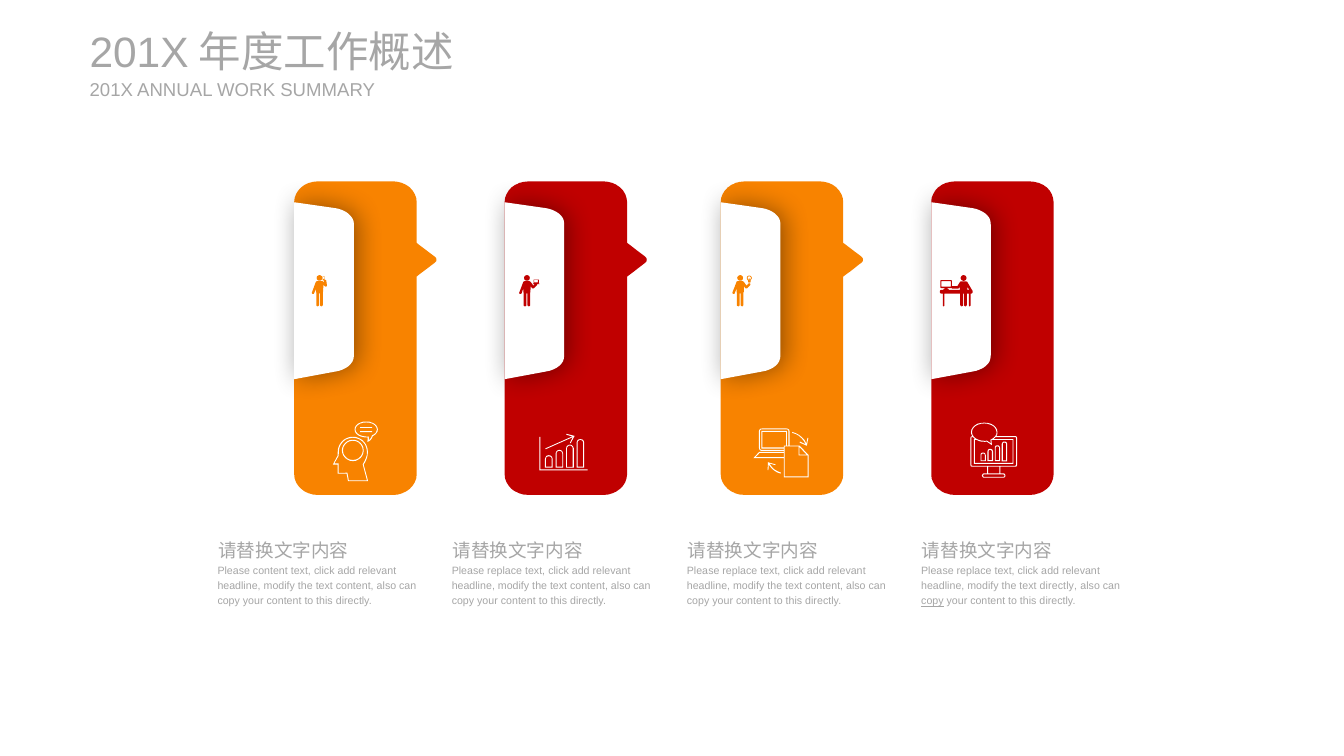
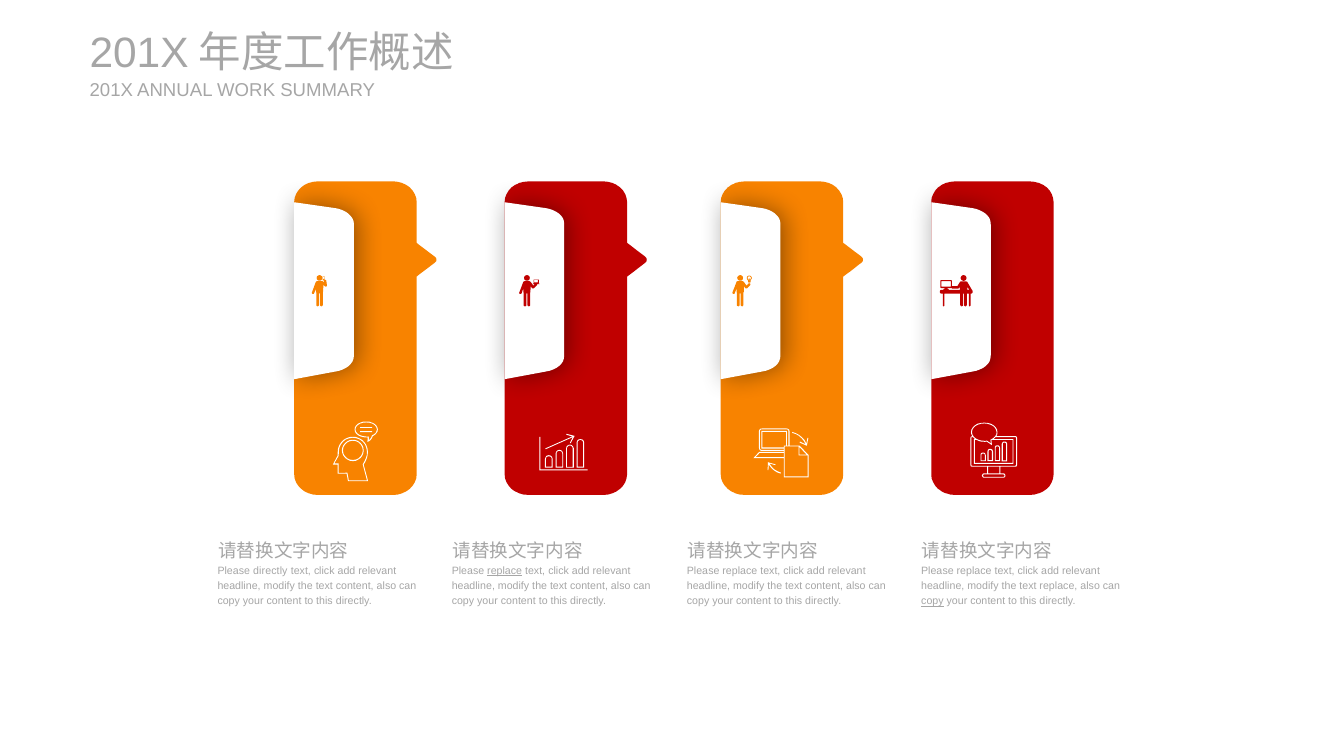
Please content: content -> directly (270, 571)
replace underline: none -> present (505, 571)
text directly: directly -> replace (1058, 586)
